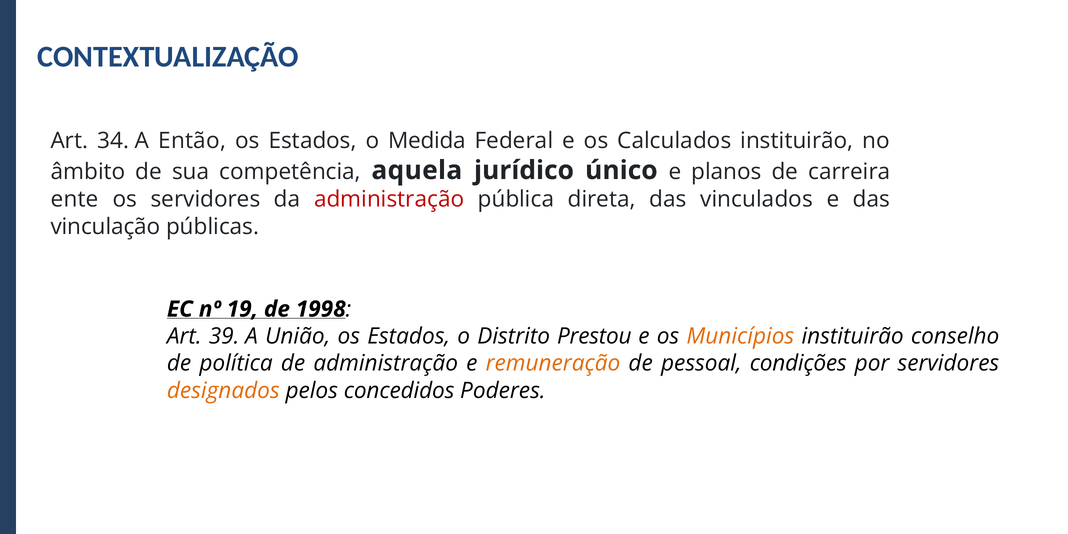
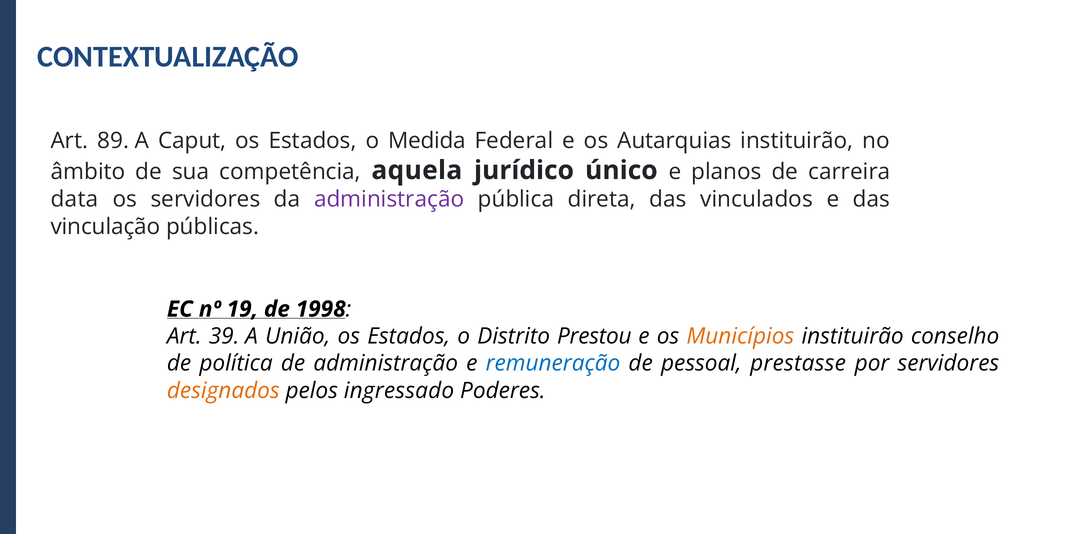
34: 34 -> 89 (113, 141)
Então: Então -> Caput (192, 141)
Calculados: Calculados -> Autarquias (674, 141)
ente: ente -> data (75, 200)
administração colour: red -> purple (389, 200)
remuneração colour: orange -> blue (553, 363)
condições: condições -> prestasse (798, 363)
concedidos: concedidos -> ingressado (399, 391)
